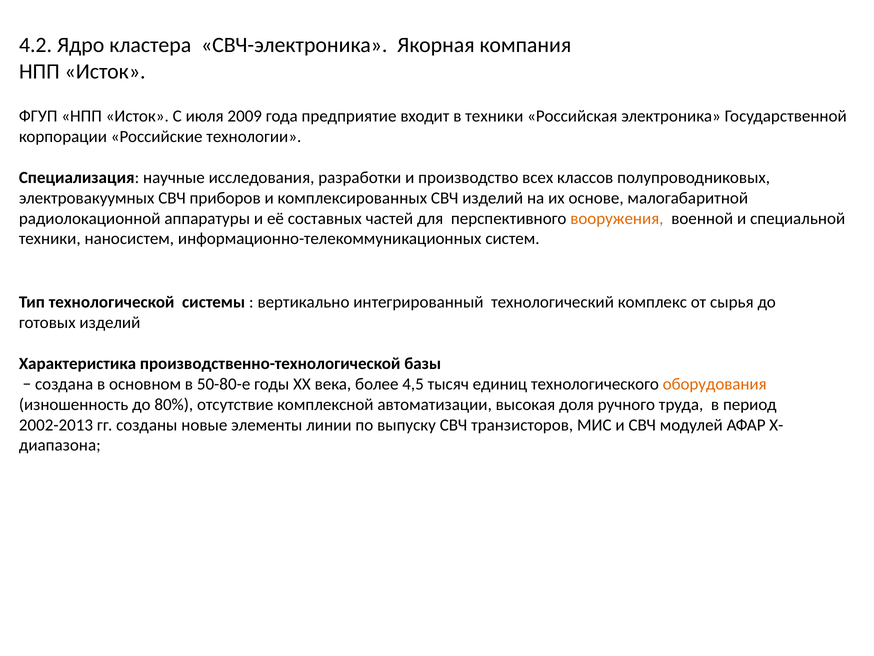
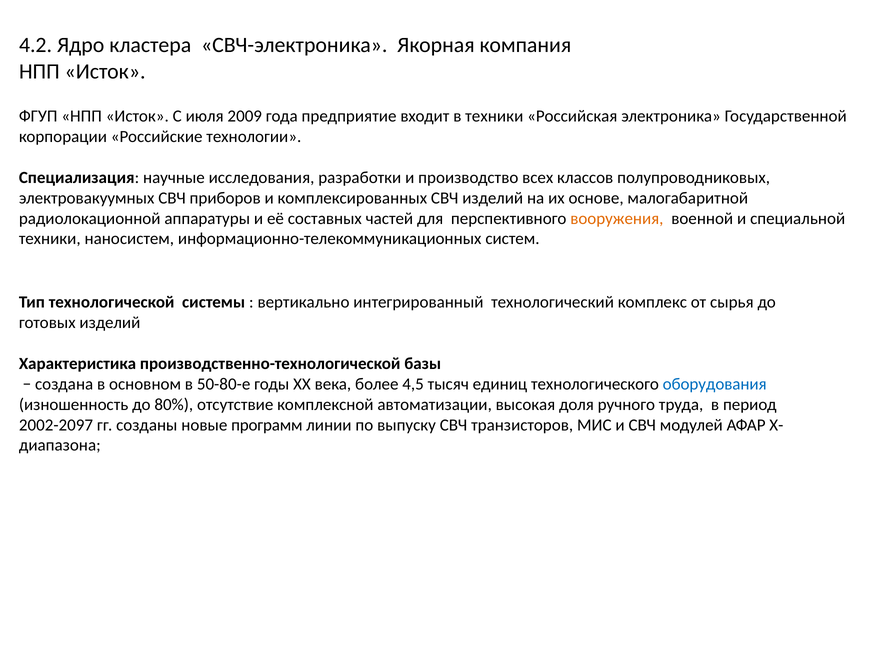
оборудования colour: orange -> blue (715, 384)
2002-2013: 2002-2013 -> 2002-2097 (56, 425)
элементы: элементы -> программ (267, 425)
